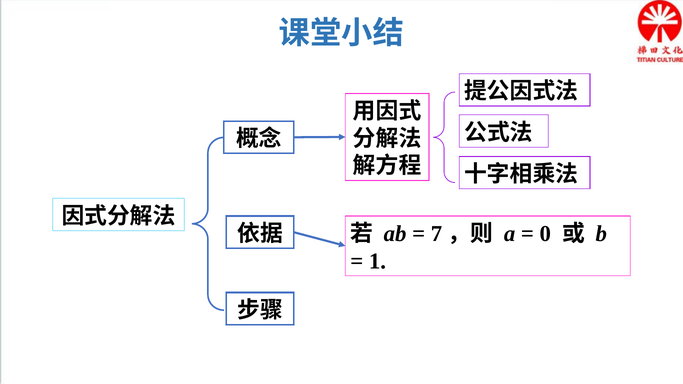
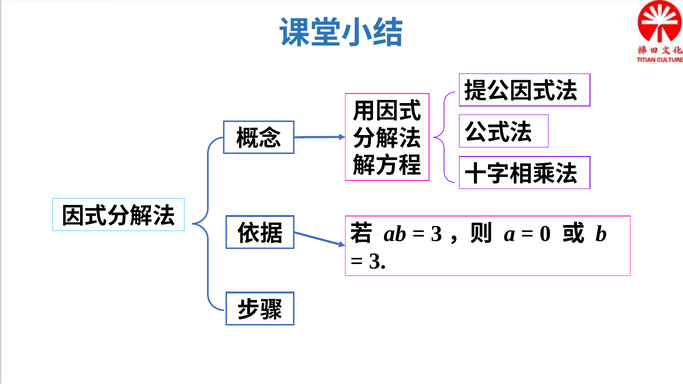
7: 7 -> 3 (436, 234)
1: 1 -> 3 (378, 261)
